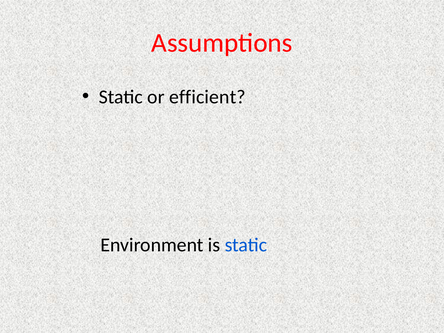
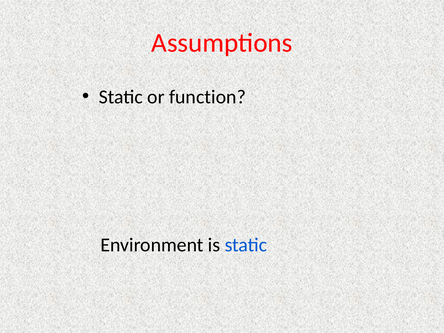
efficient: efficient -> function (207, 97)
